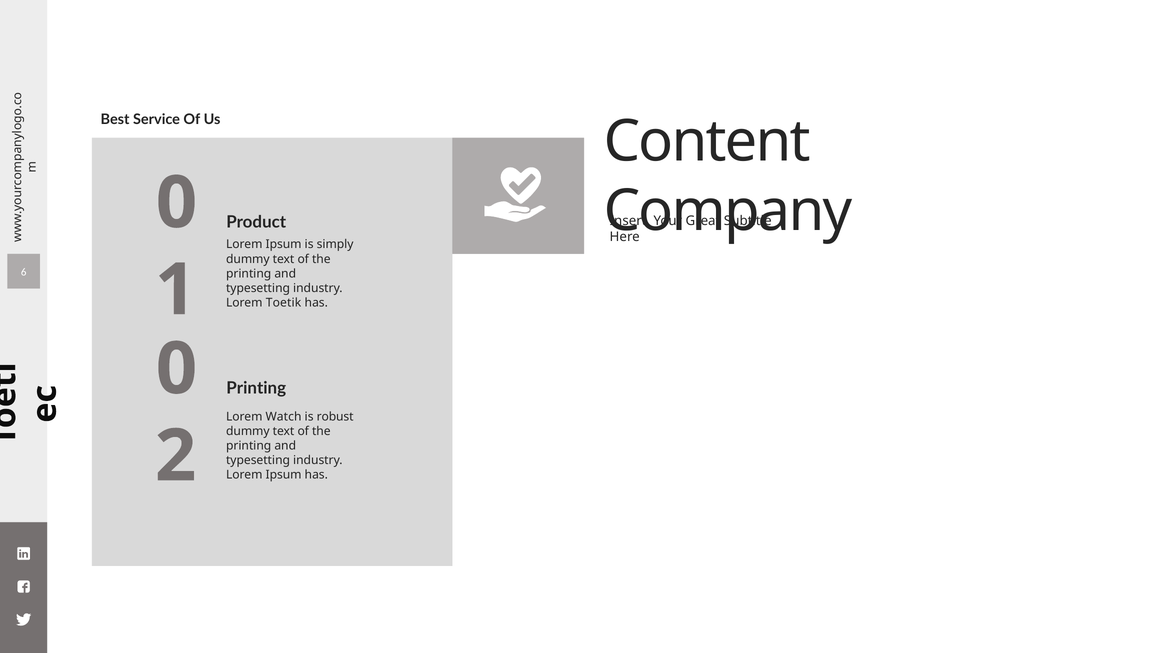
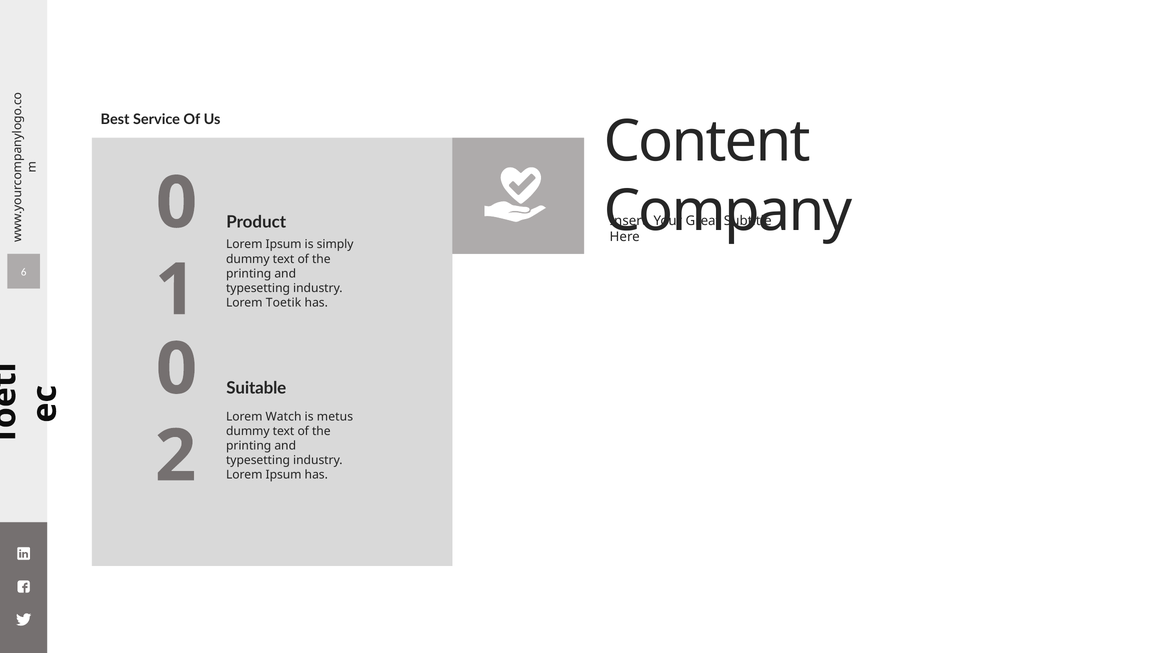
Printing: Printing -> Suitable (256, 388)
robust: robust -> metus (335, 417)
